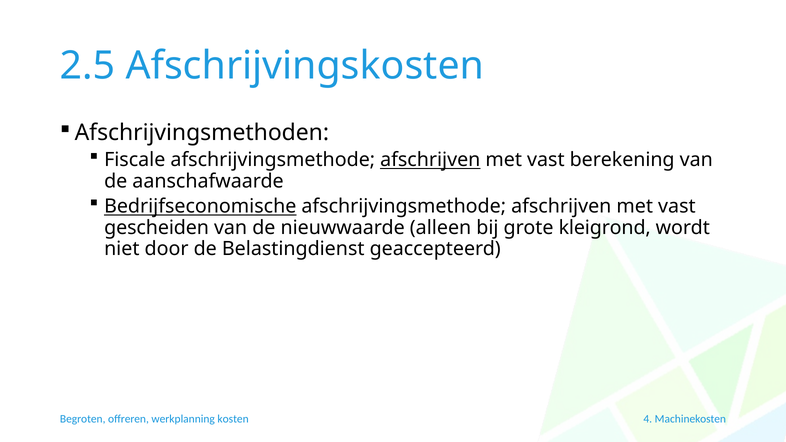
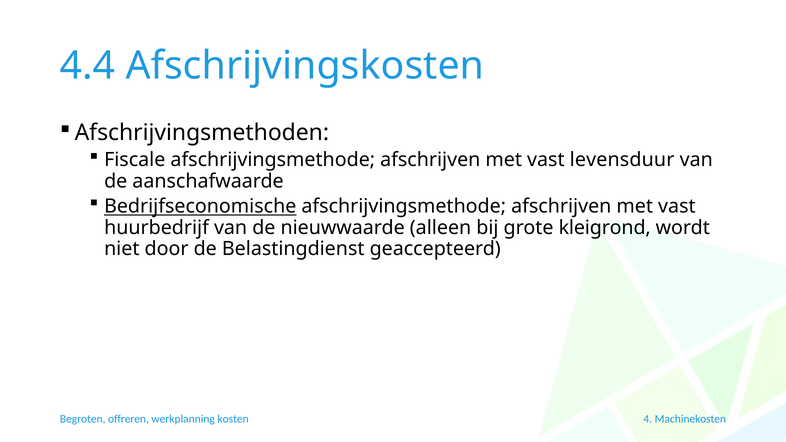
2.5: 2.5 -> 4.4 (88, 66)
afschrijven underline: present -> none (430, 160)
berekening: berekening -> levensduur (622, 160)
gescheiden: gescheiden -> huurbedrijf (157, 228)
